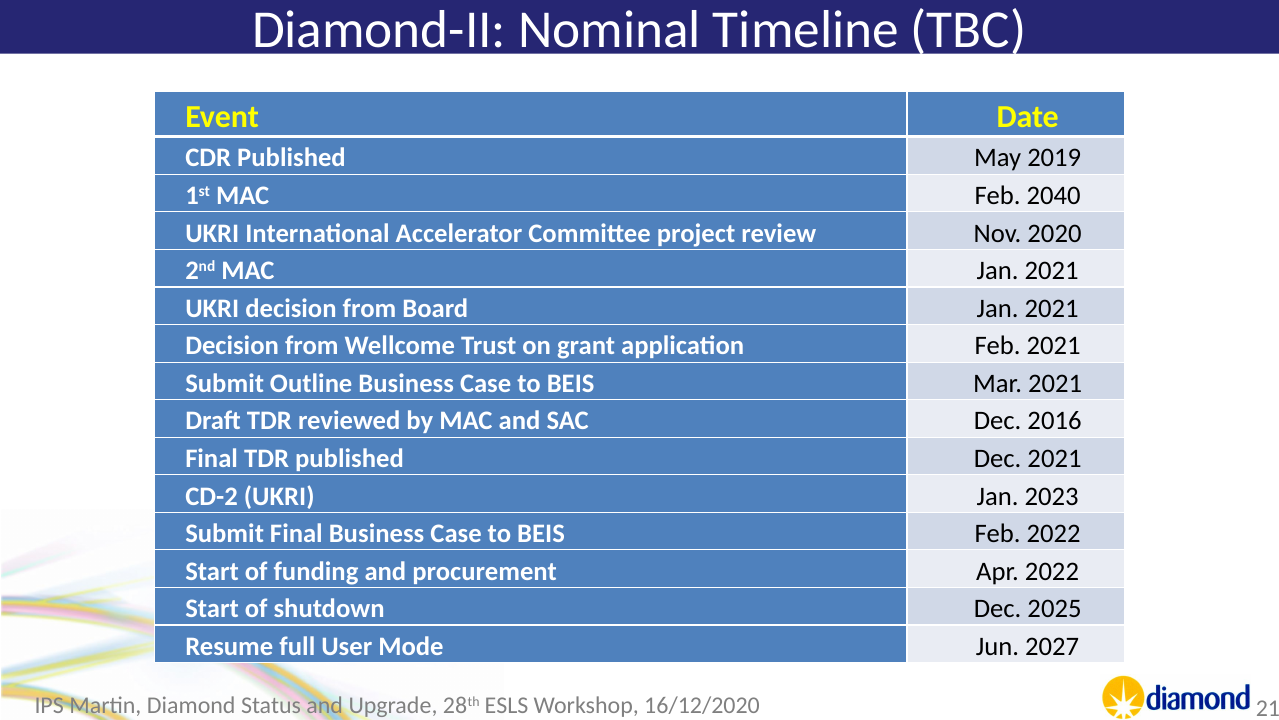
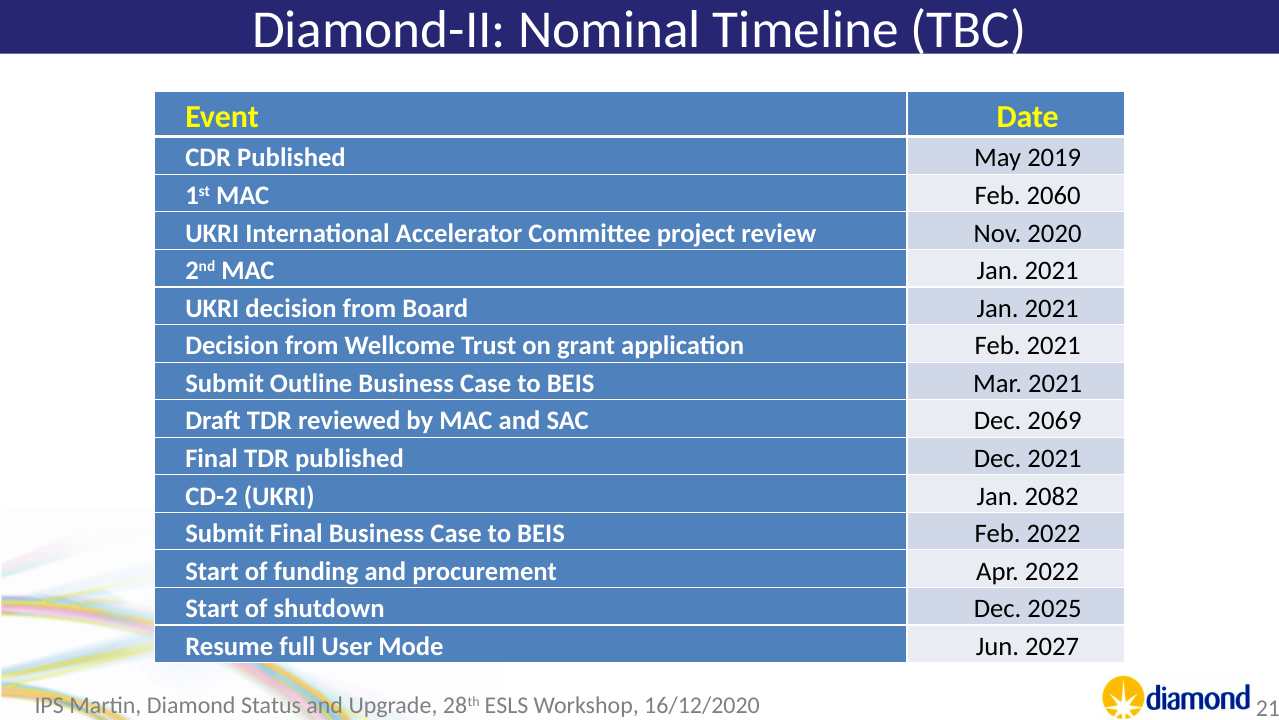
2040: 2040 -> 2060 (1054, 196)
2016: 2016 -> 2069 (1055, 421)
2023: 2023 -> 2082 (1052, 496)
